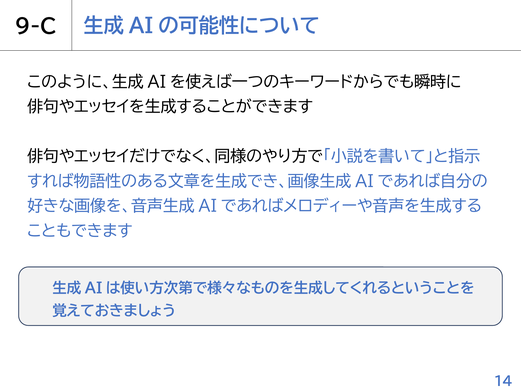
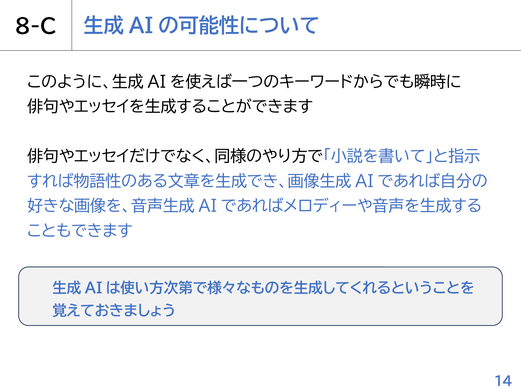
9-C: 9-C -> 8-C (36, 27)
